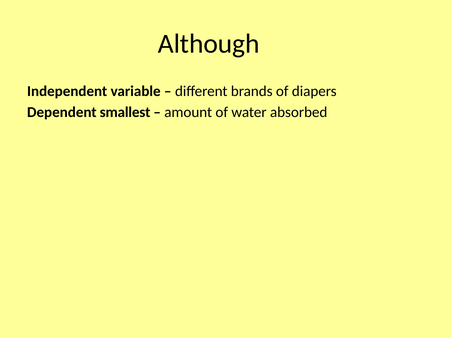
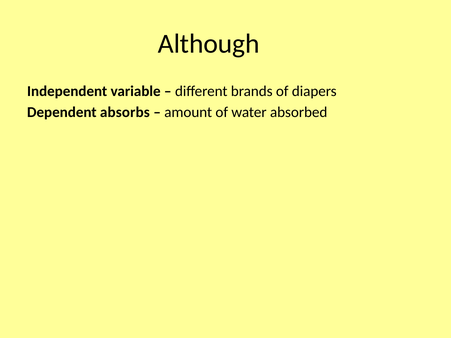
smallest: smallest -> absorbs (125, 112)
